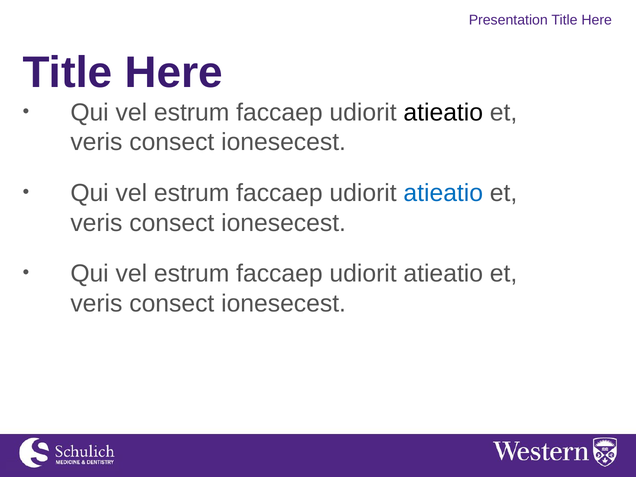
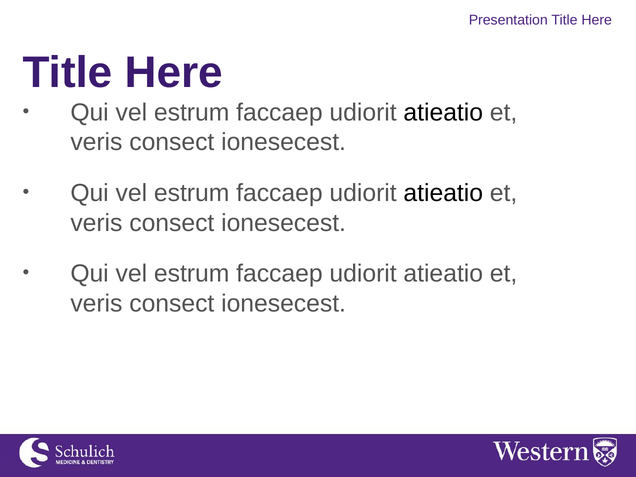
atieatio colour: blue -> black (443, 193)
